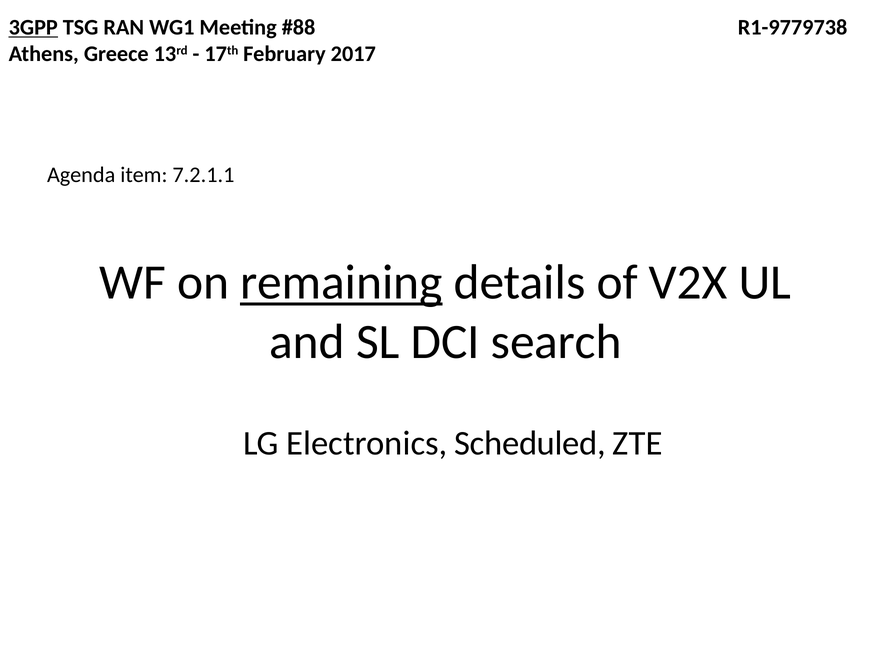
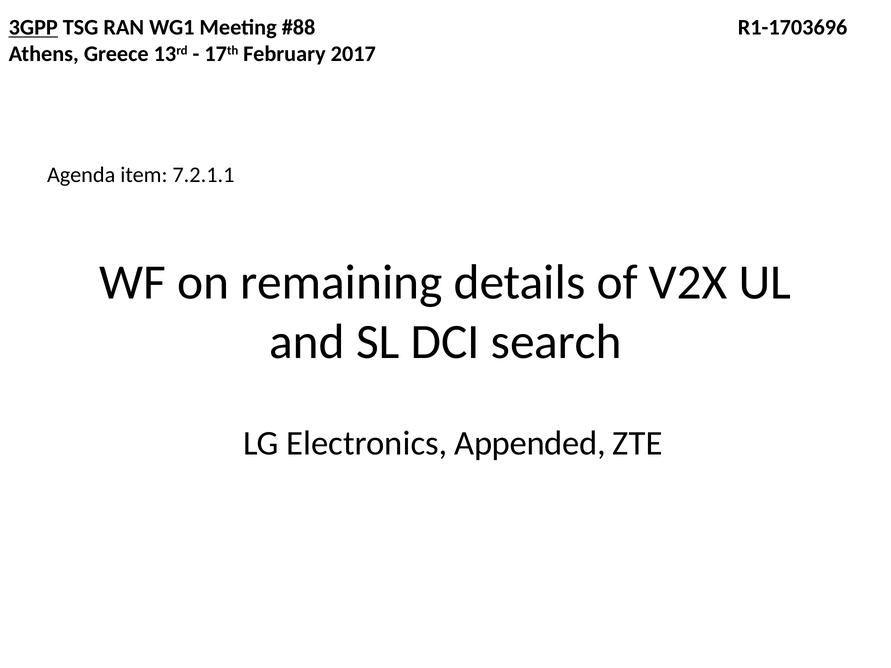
R1-9779738: R1-9779738 -> R1-1703696 (793, 27)
remaining underline: present -> none (341, 283)
Scheduled: Scheduled -> Appended (530, 443)
